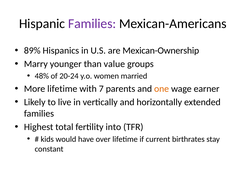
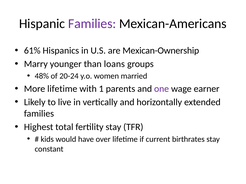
89%: 89% -> 61% (32, 51)
value: value -> loans (114, 64)
7: 7 -> 1 (101, 89)
one colour: orange -> purple (162, 89)
fertility into: into -> stay (113, 127)
